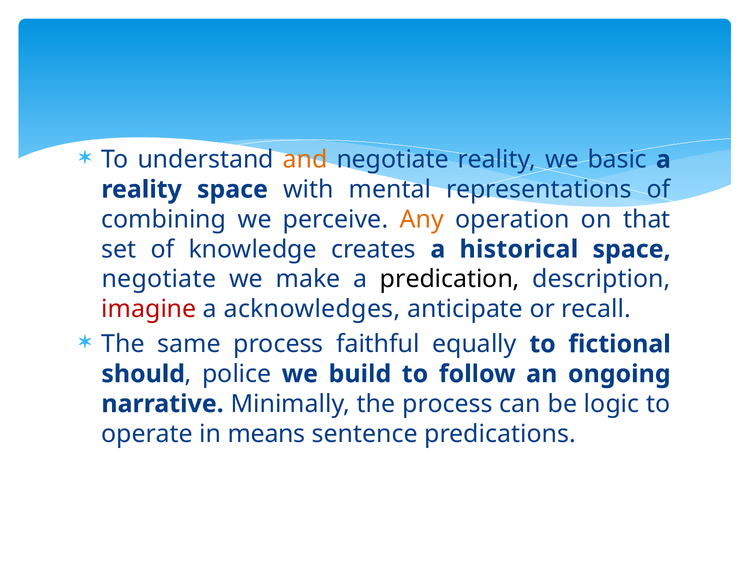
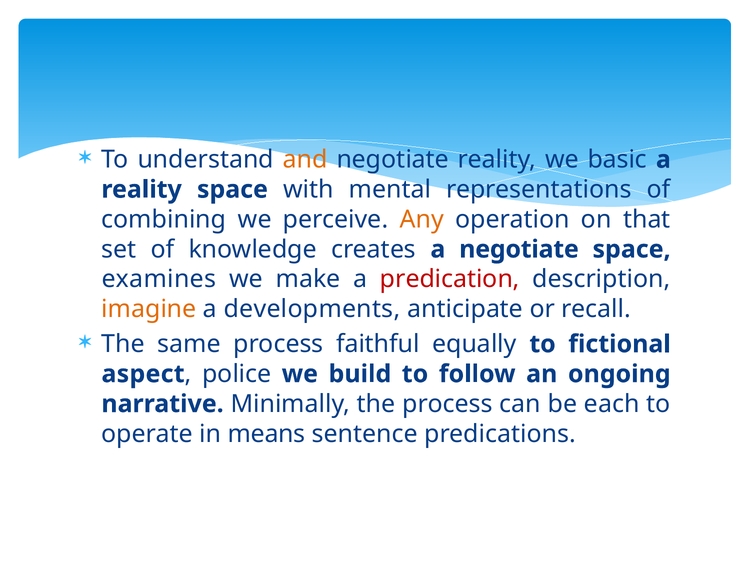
a historical: historical -> negotiate (519, 250)
negotiate: negotiate -> examines (159, 280)
predication colour: black -> red (450, 280)
imagine colour: red -> orange (149, 310)
acknowledges: acknowledges -> developments (312, 310)
should: should -> aspect (143, 374)
logic: logic -> each (612, 404)
